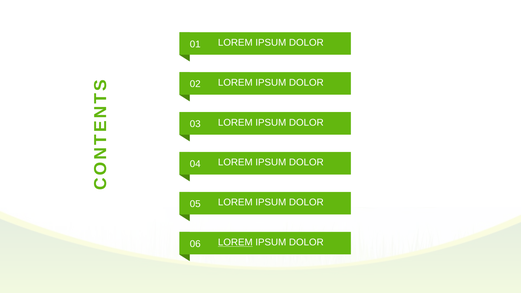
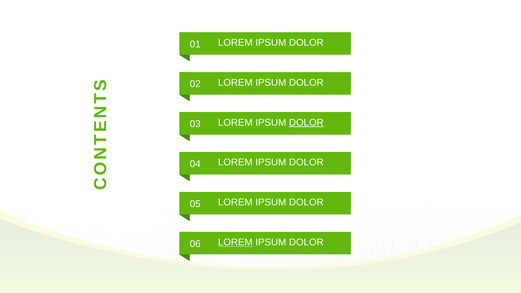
DOLOR underline: none -> present (306, 123)
